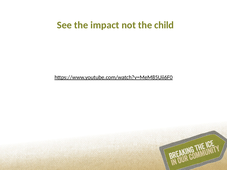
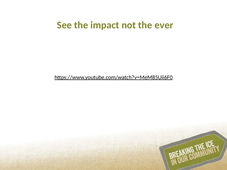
child: child -> ever (164, 25)
